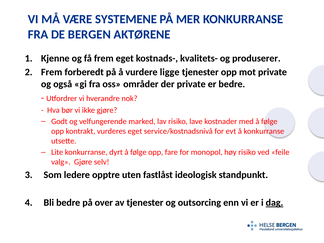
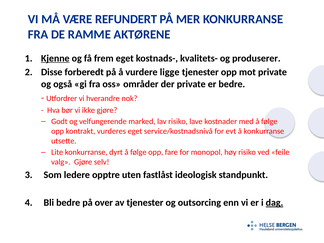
SYSTEMENE: SYSTEMENE -> REFUNDERT (126, 19)
BERGEN: BERGEN -> RAMME (89, 34)
Kjenne underline: none -> present (55, 58)
Frem: Frem -> Disse (52, 72)
